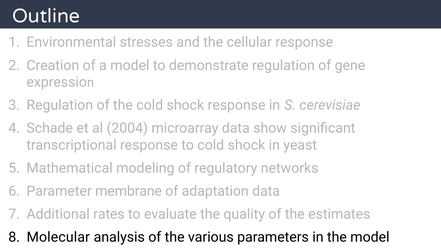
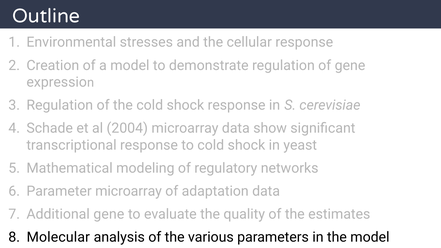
Parameter membrane: membrane -> microarray (129, 191)
Additional rates: rates -> gene (109, 214)
